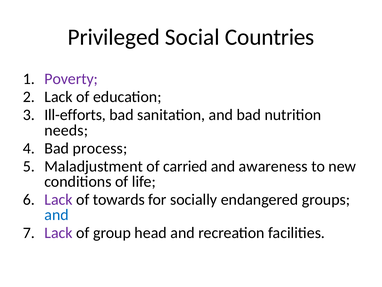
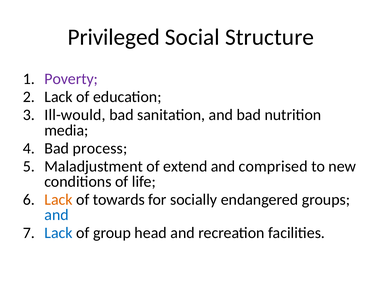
Countries: Countries -> Structure (270, 37)
Ill-efforts: Ill-efforts -> Ill-would (75, 115)
needs: needs -> media (66, 130)
carried: carried -> extend (185, 166)
awareness: awareness -> comprised (273, 166)
Lack colour: purple -> orange (59, 199)
Lack colour: purple -> blue (59, 233)
